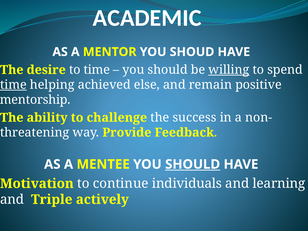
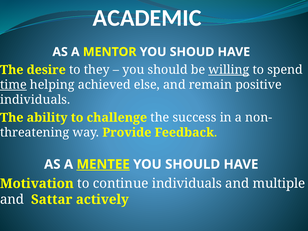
to time: time -> they (97, 70)
mentorship: mentorship -> individuals (35, 100)
MENTEE underline: none -> present (103, 164)
SHOULD underline: present -> none (193, 164)
learning: learning -> multiple (279, 184)
Triple: Triple -> Sattar (52, 200)
